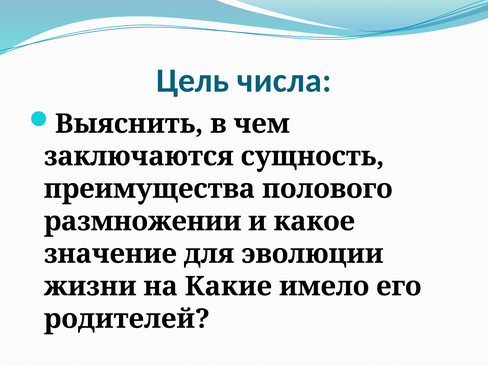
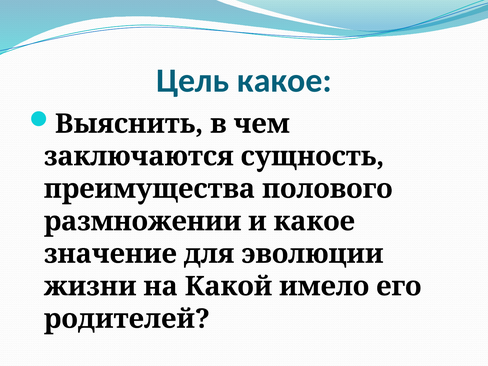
Цель числа: числа -> какое (284, 81)
Какие: Какие -> Какой (229, 286)
